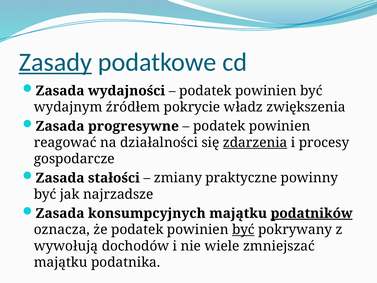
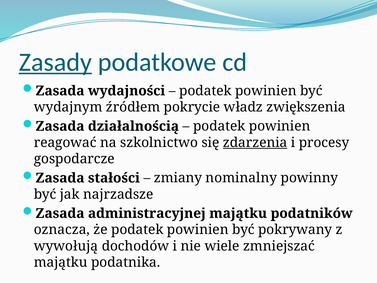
progresywne: progresywne -> działalnością (134, 126)
działalności: działalności -> szkolnictwo (159, 142)
praktyczne: praktyczne -> nominalny (241, 178)
konsumpcyjnych: konsumpcyjnych -> administracyjnej (147, 213)
podatników underline: present -> none (312, 213)
być underline: present -> none (243, 230)
